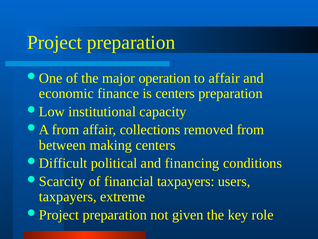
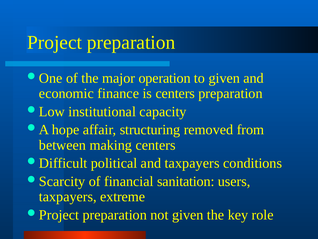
to affair: affair -> given (224, 78)
from: from -> hope (66, 130)
collections: collections -> structuring (150, 130)
and financing: financing -> taxpayers (192, 163)
financial taxpayers: taxpayers -> sanitation (186, 181)
